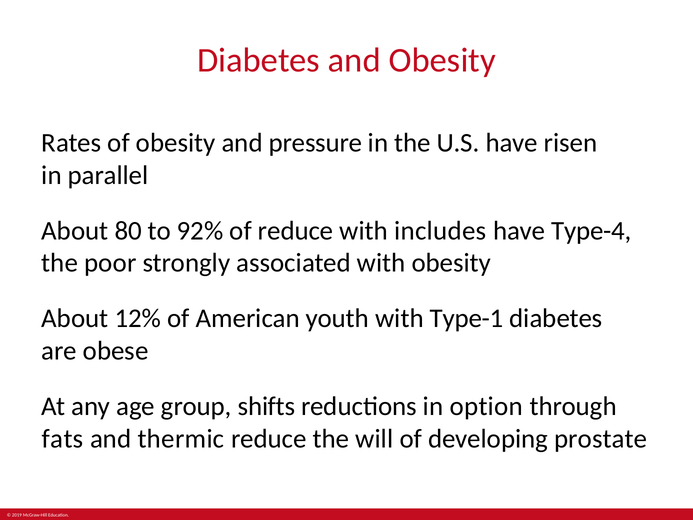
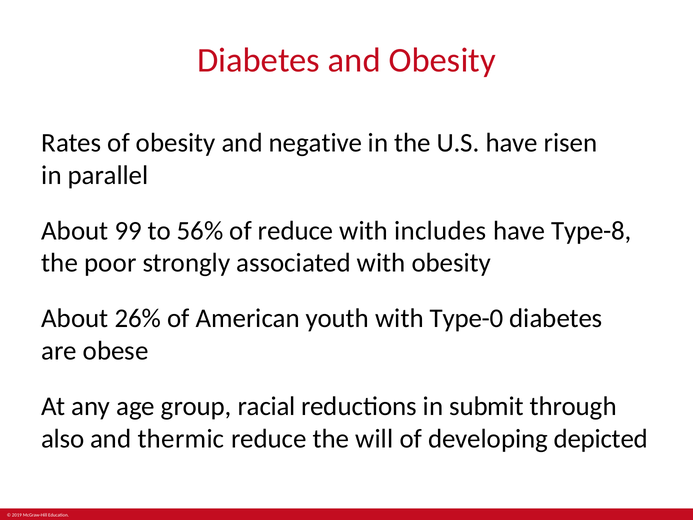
pressure: pressure -> negative (315, 143)
80: 80 -> 99 (128, 231)
92%: 92% -> 56% (200, 231)
Type-4: Type-4 -> Type-8 (591, 231)
12%: 12% -> 26% (138, 318)
Type-1: Type-1 -> Type-0 (467, 318)
shifts: shifts -> racial (267, 406)
option: option -> submit (487, 406)
fats: fats -> also (63, 439)
prostate: prostate -> depicted (601, 439)
